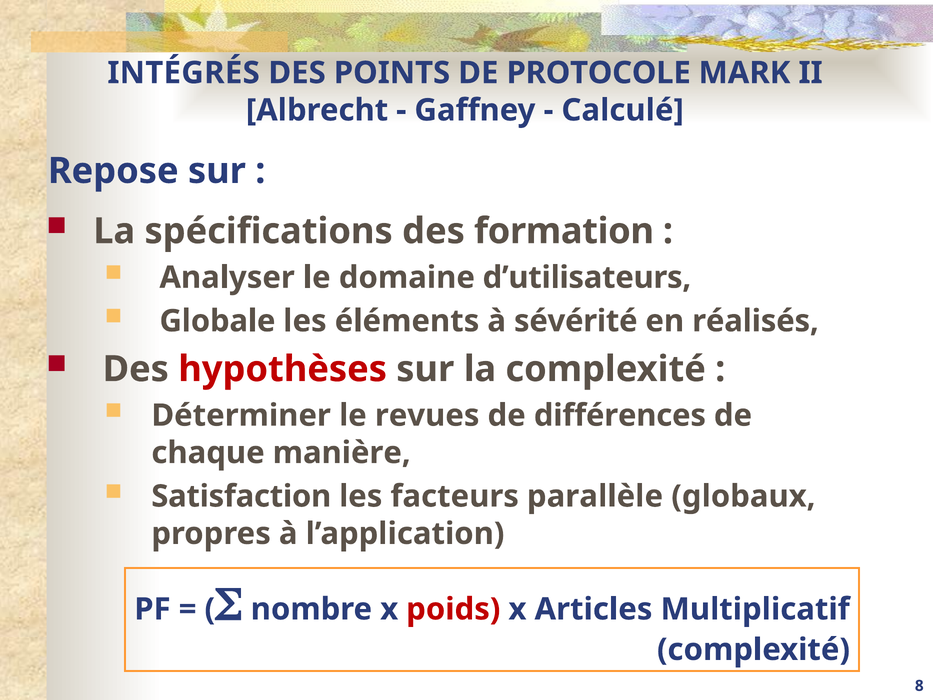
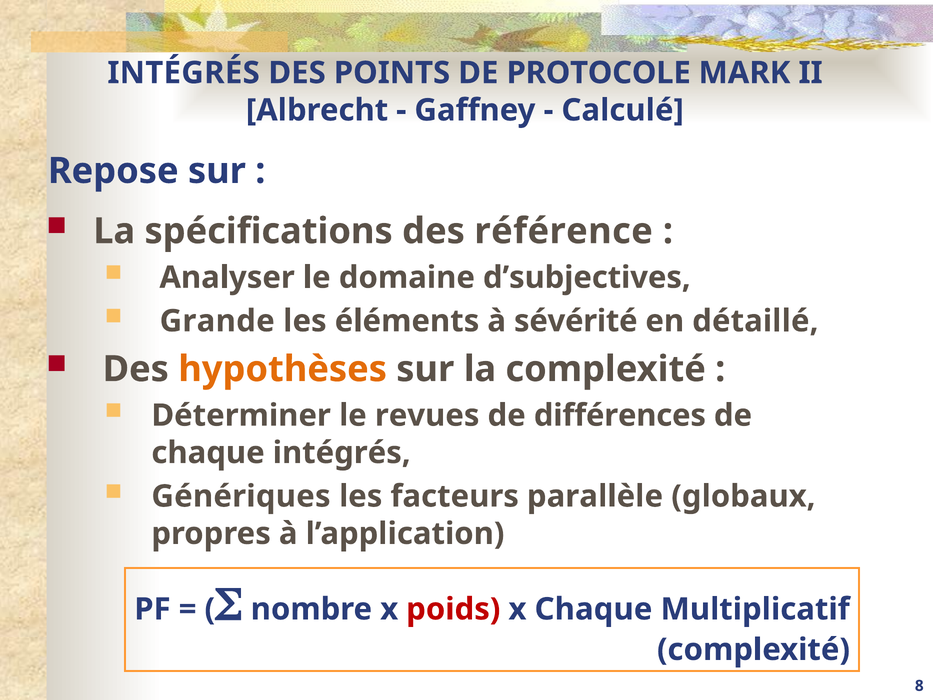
formation: formation -> référence (564, 231)
d’utilisateurs: d’utilisateurs -> d’subjectives (587, 277)
Globale: Globale -> Grande (217, 321)
réalisés: réalisés -> détaillé (755, 321)
hypothèses colour: red -> orange (283, 369)
chaque manière: manière -> intégrés (342, 453)
Satisfaction: Satisfaction -> Génériques (241, 496)
x Articles: Articles -> Chaque (593, 609)
